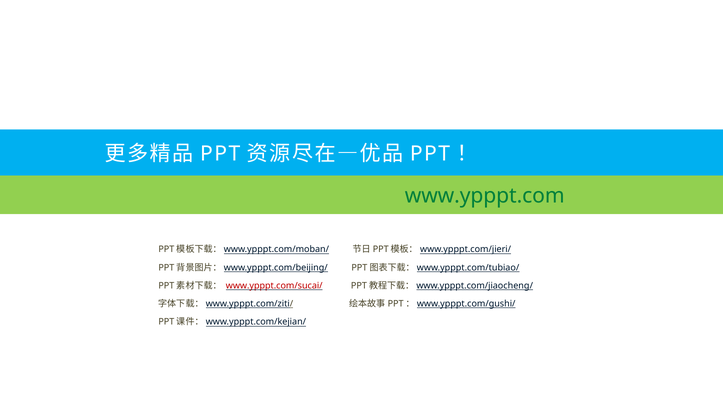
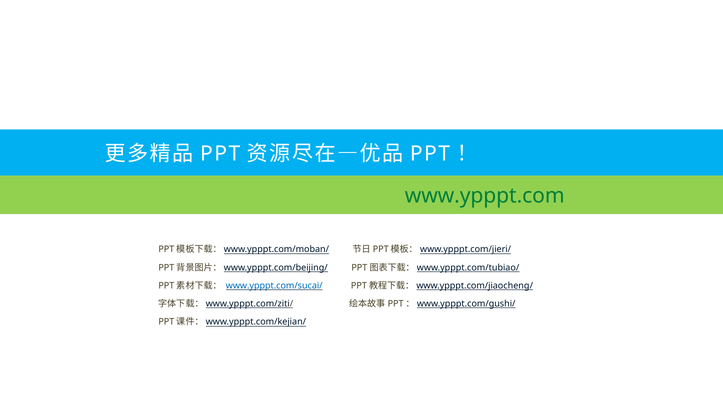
www.ypppt.com/sucai/ colour: red -> blue (274, 285)
